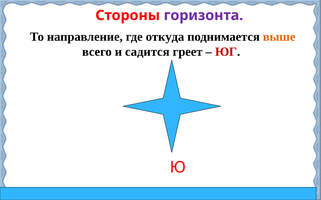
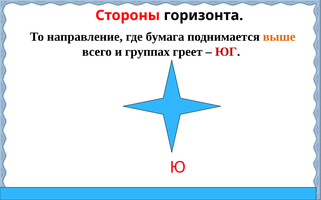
горизонта colour: purple -> black (203, 15)
откуда: откуда -> бумага (165, 37)
садится: садится -> группах (147, 52)
